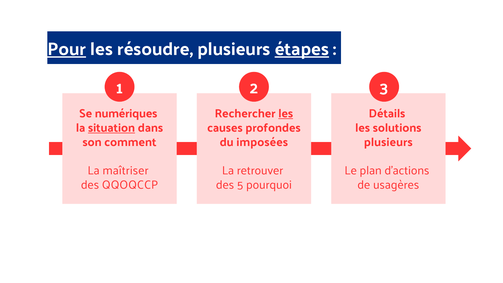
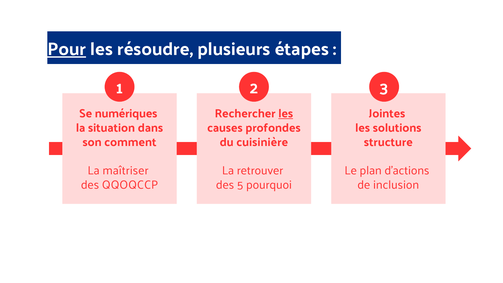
étapes underline: present -> none (302, 49)
Détails: Détails -> Jointes (387, 114)
situation underline: present -> none (112, 128)
imposées: imposées -> cuisinière (262, 142)
plusieurs: plusieurs -> structure (388, 142)
usagères: usagères -> inclusion (396, 185)
